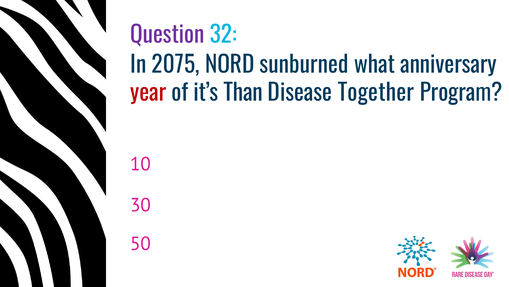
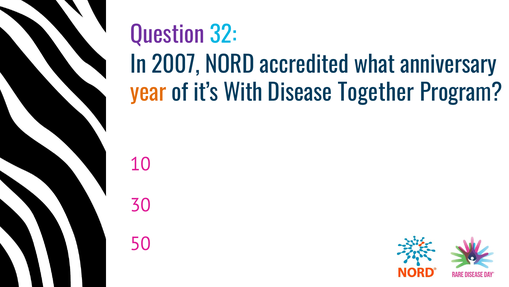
2075: 2075 -> 2007 (176, 65)
sunburned: sunburned -> accredited (304, 65)
year colour: red -> orange (148, 93)
Than: Than -> With (243, 93)
